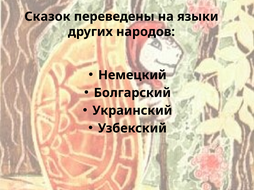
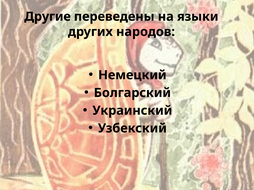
Сказок: Сказок -> Другие (48, 17)
